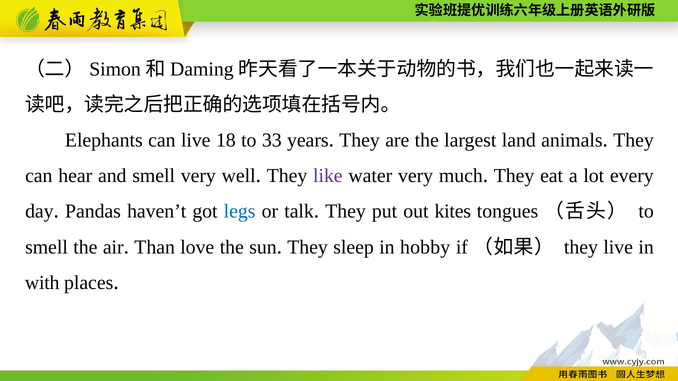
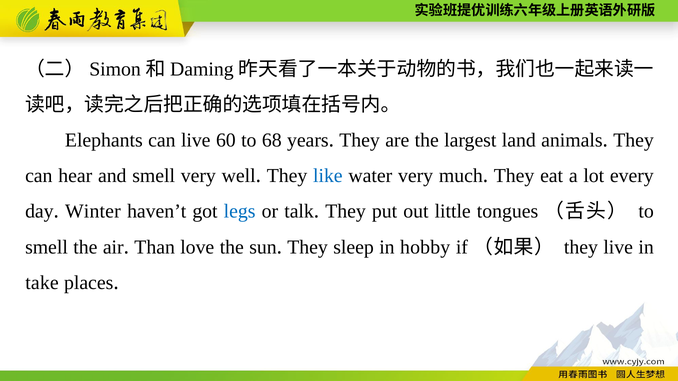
18: 18 -> 60 (226, 140)
33: 33 -> 68 (272, 140)
like colour: purple -> blue (328, 176)
Pandas: Pandas -> Winter (93, 212)
kites: kites -> little (453, 212)
with: with -> take (42, 283)
